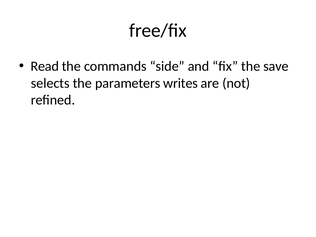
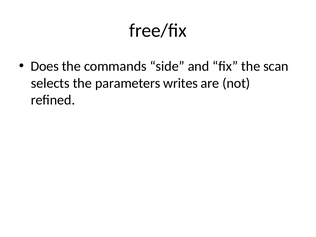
Read: Read -> Does (45, 66)
save: save -> scan (276, 66)
